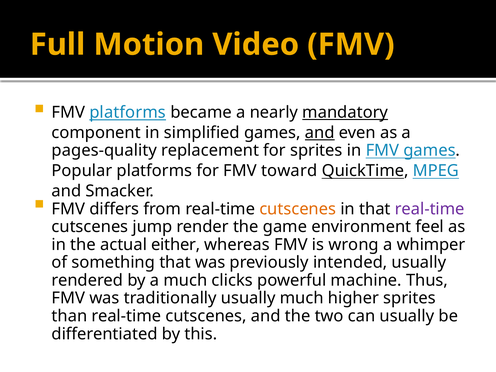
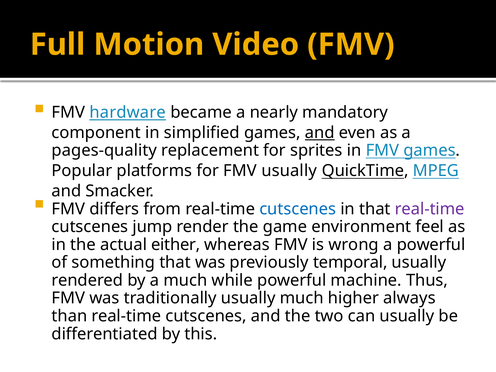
FMV platforms: platforms -> hardware (128, 112)
mandatory underline: present -> none (345, 112)
FMV toward: toward -> usually (289, 171)
cutscenes colour: orange -> blue (298, 209)
a whimper: whimper -> powerful (431, 245)
intended: intended -> temporal (350, 262)
clicks: clicks -> while (232, 280)
higher sprites: sprites -> always (409, 298)
